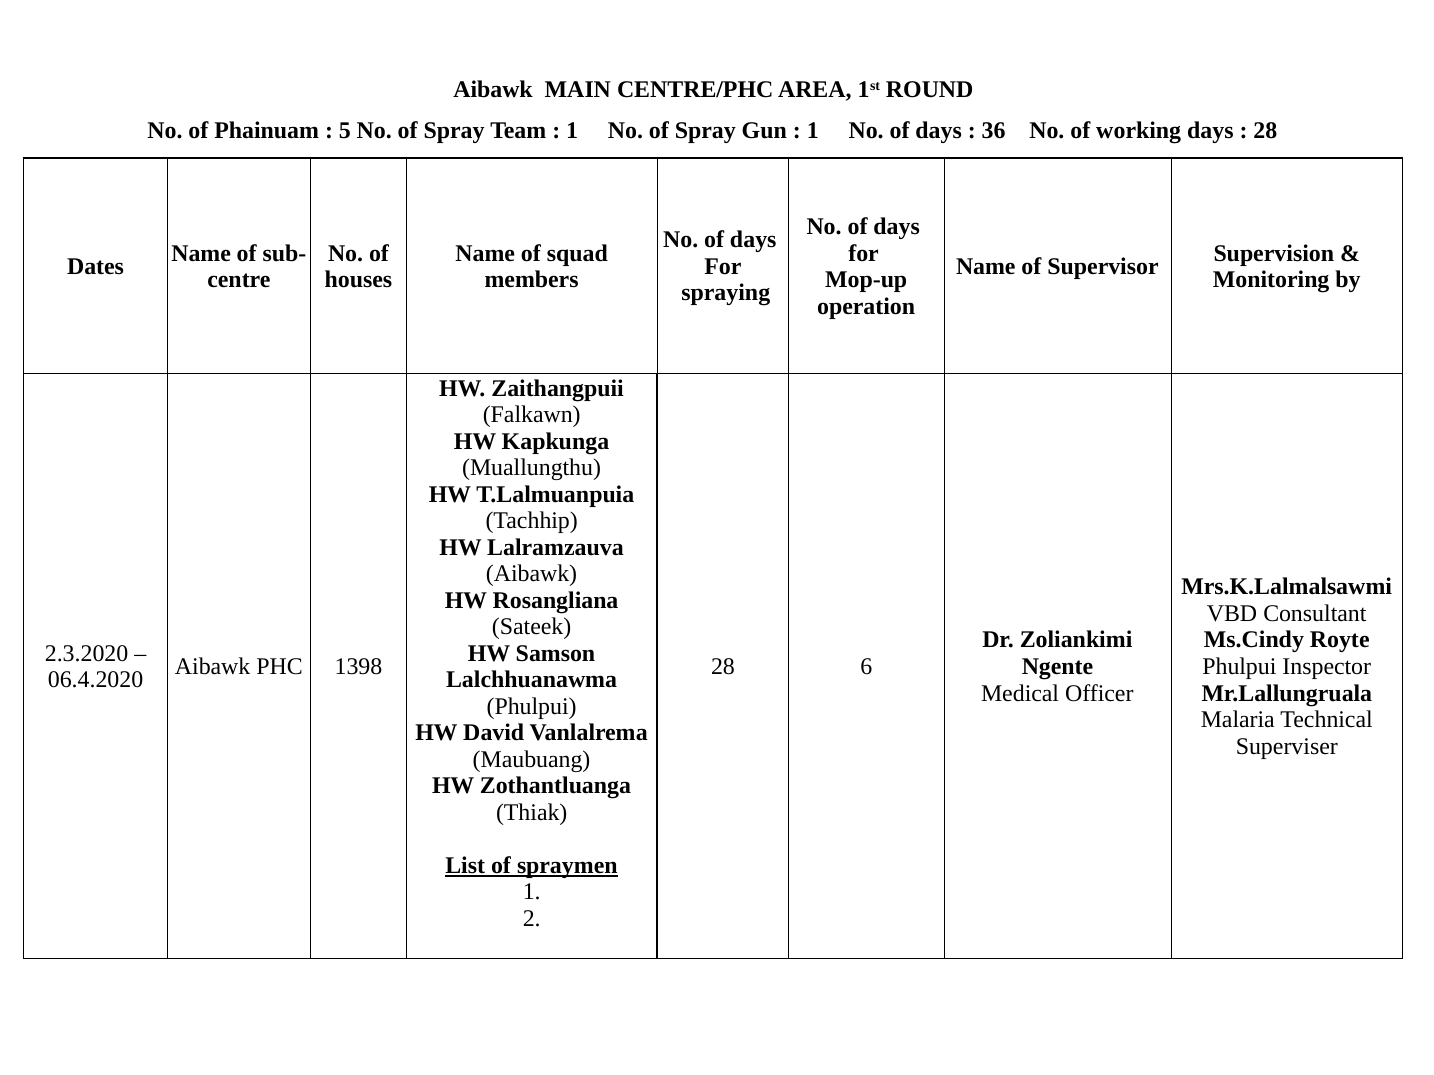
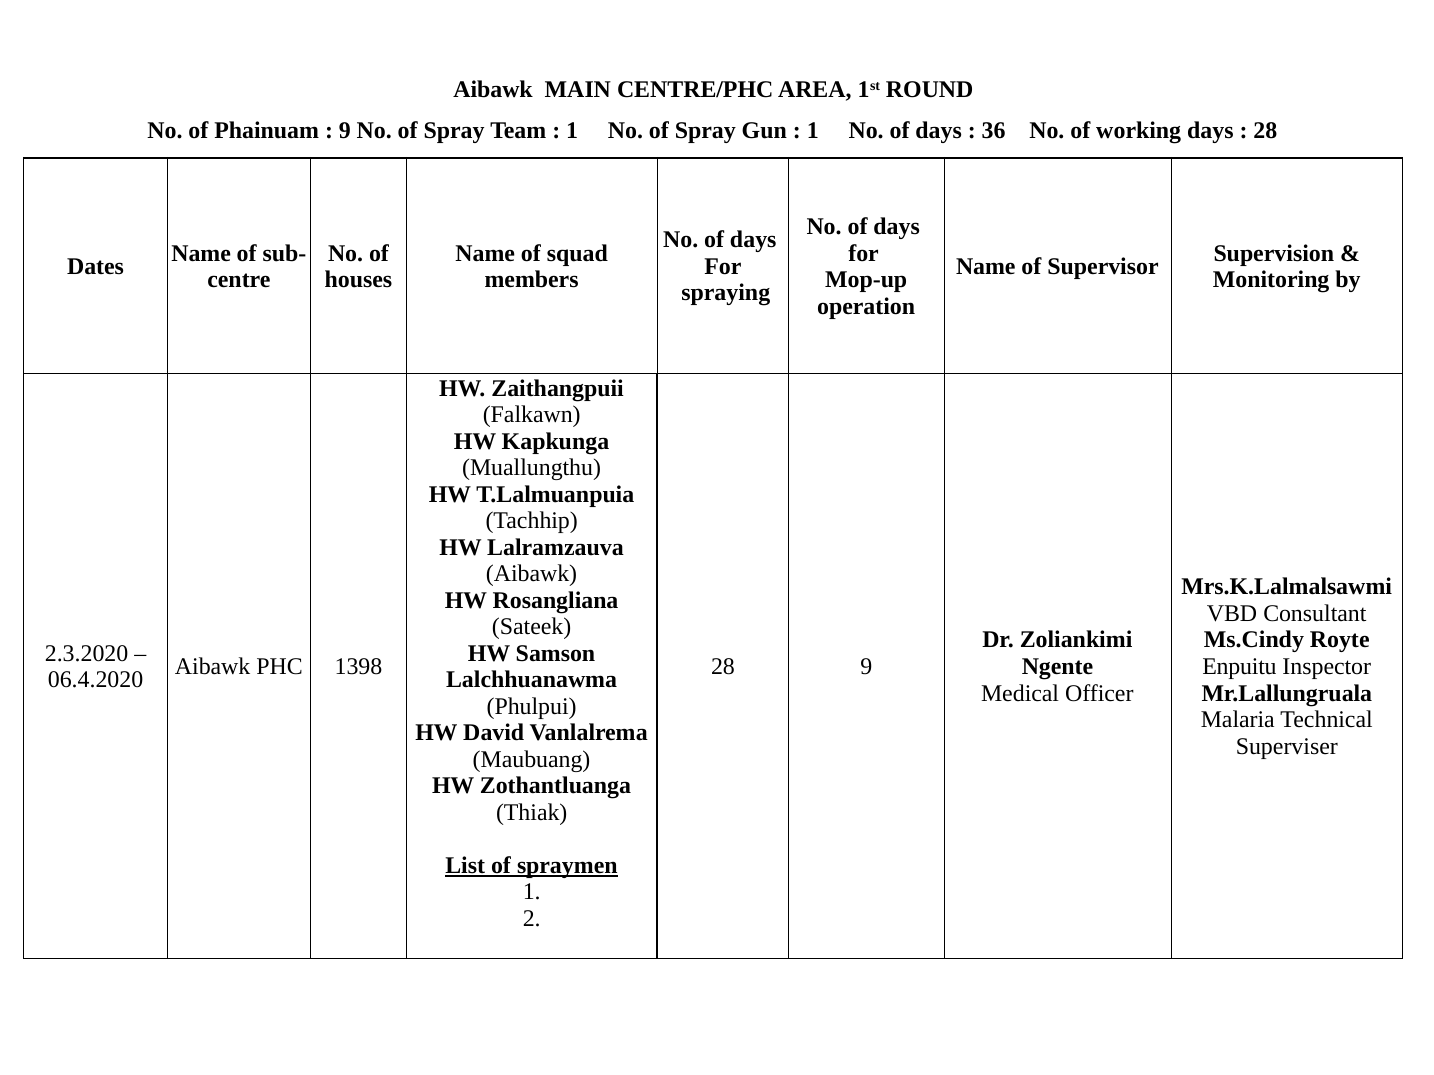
5: 5 -> 9 (345, 131)
28 6: 6 -> 9 (866, 667)
Phulpui: Phulpui -> Enpuitu (1239, 667)
